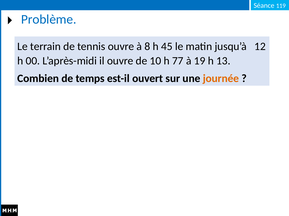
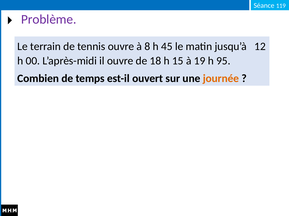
Problème colour: blue -> purple (49, 20)
10: 10 -> 18 (155, 61)
77: 77 -> 15 (178, 61)
13: 13 -> 95 (223, 61)
